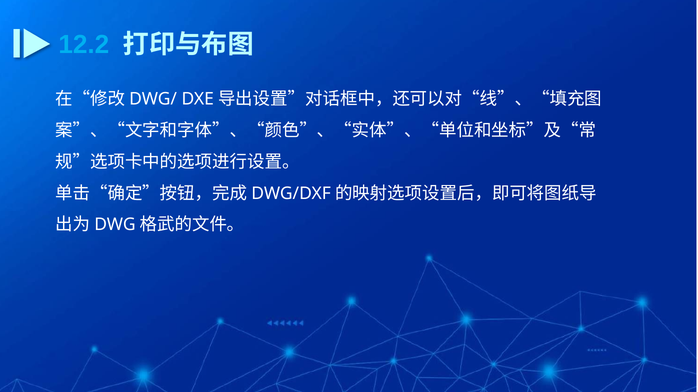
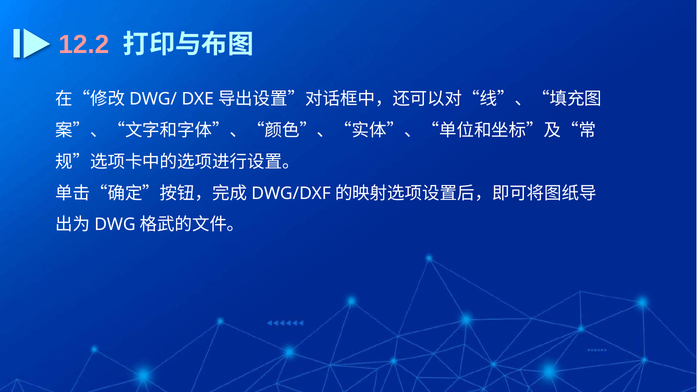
12.2 colour: light blue -> pink (84, 45)
